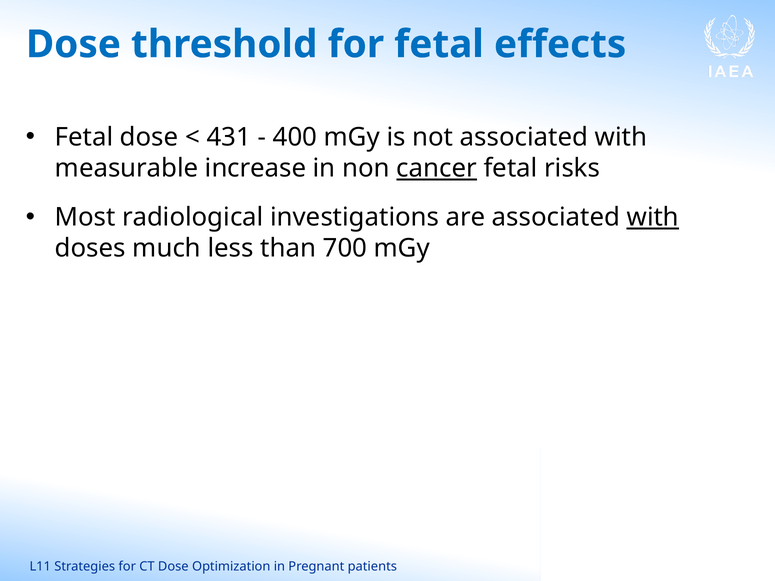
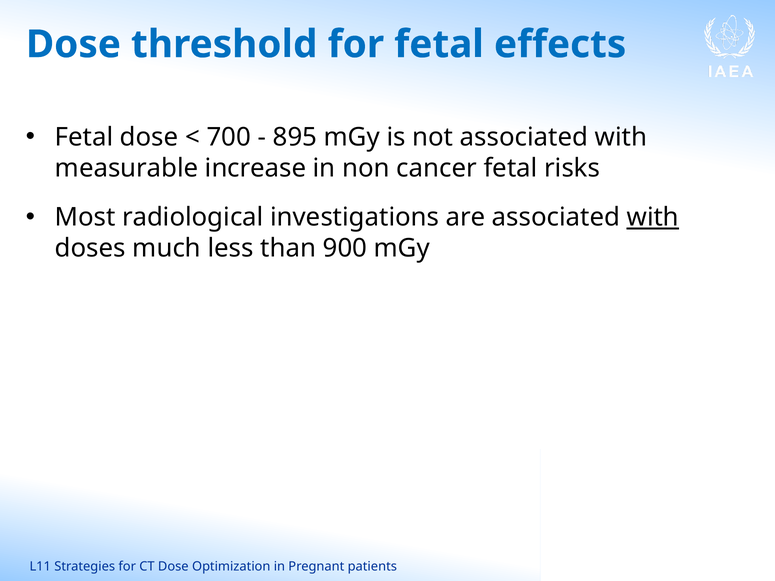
431: 431 -> 700 (229, 137)
400: 400 -> 895 (295, 137)
cancer underline: present -> none (437, 168)
700: 700 -> 900 (345, 249)
